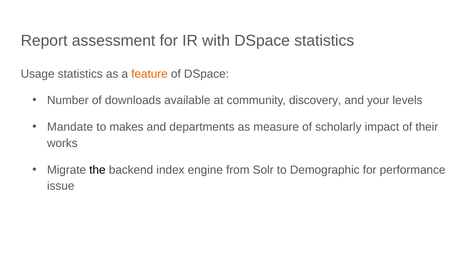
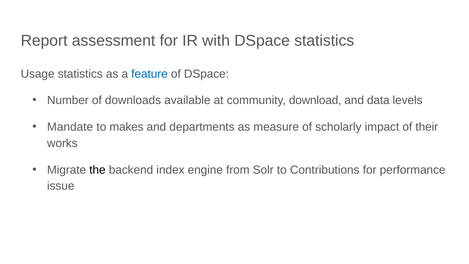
feature colour: orange -> blue (150, 74)
discovery: discovery -> download (315, 100)
your: your -> data (378, 100)
Demographic: Demographic -> Contributions (325, 170)
